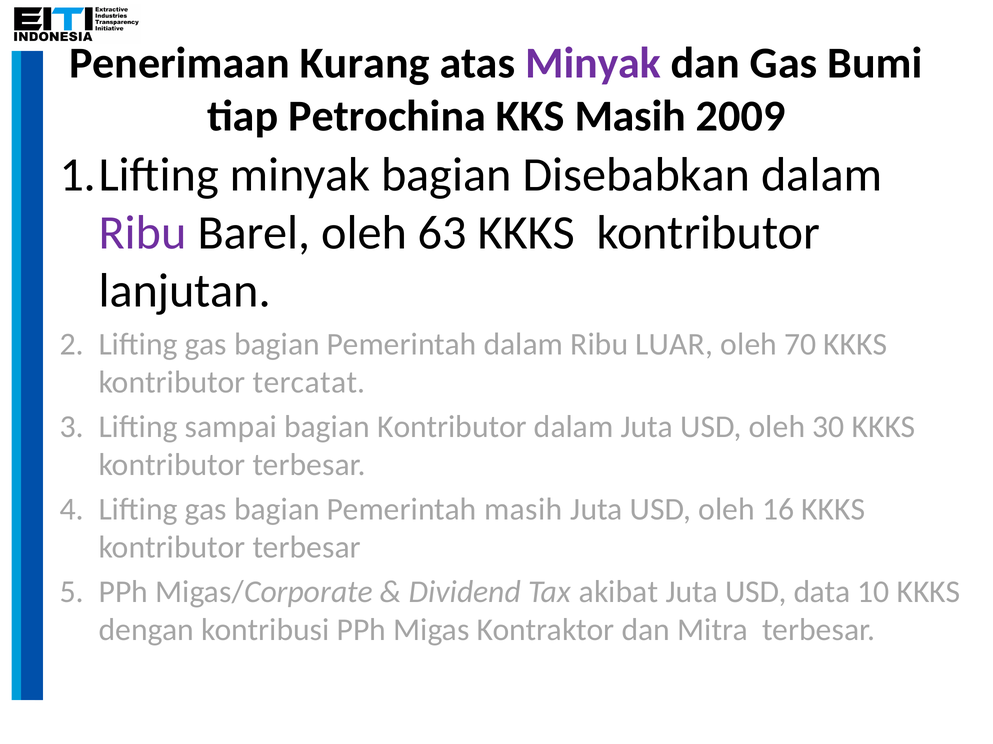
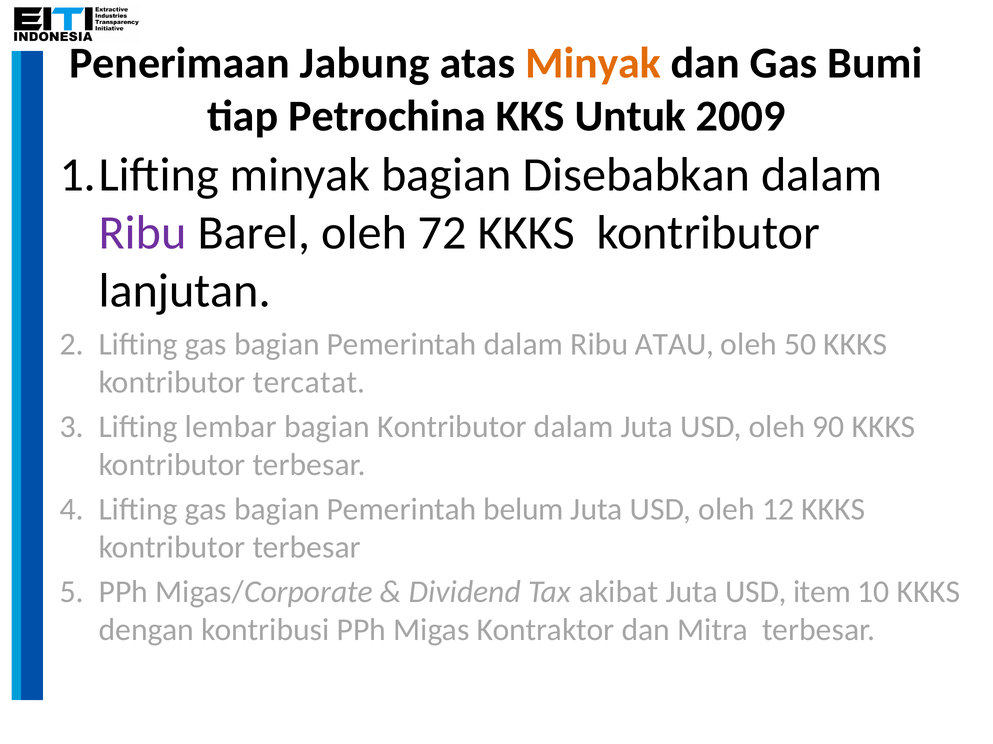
Kurang: Kurang -> Jabung (365, 64)
Minyak colour: purple -> orange (593, 64)
KKS Masih: Masih -> Untuk (630, 116)
63: 63 -> 72 (442, 233)
LUAR: LUAR -> ATAU (675, 344)
70: 70 -> 50 (800, 344)
sampai: sampai -> lembar (231, 427)
30: 30 -> 90 (828, 427)
Pemerintah masih: masih -> belum (524, 510)
16: 16 -> 12 (778, 510)
data: data -> item (822, 592)
